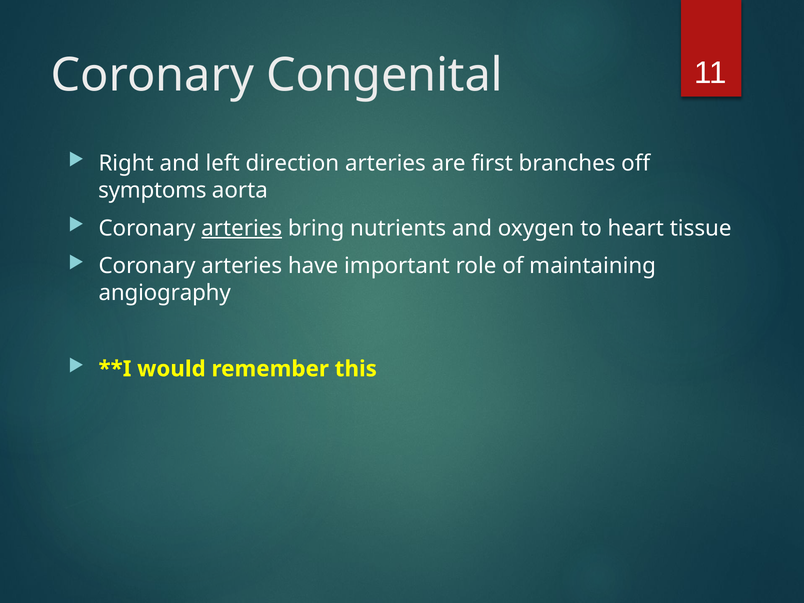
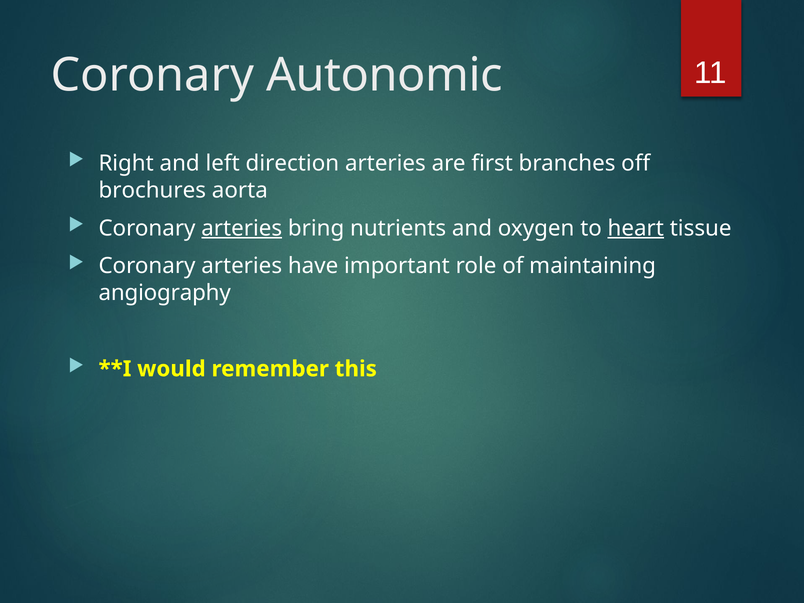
Congenital: Congenital -> Autonomic (385, 75)
symptoms: symptoms -> brochures (152, 190)
heart underline: none -> present (636, 228)
